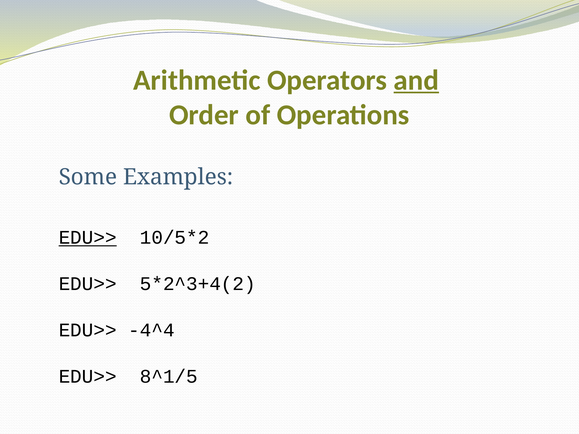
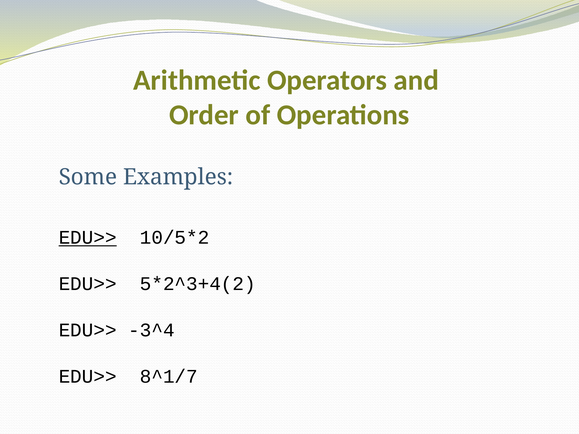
and underline: present -> none (416, 80)
-4^4: -4^4 -> -3^4 (151, 330)
8^1/5: 8^1/5 -> 8^1/7 (169, 377)
